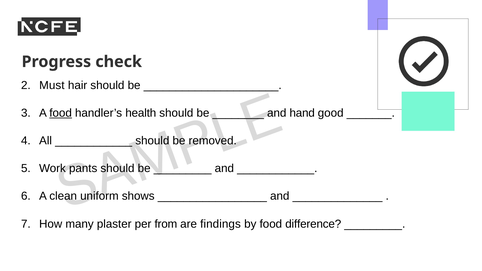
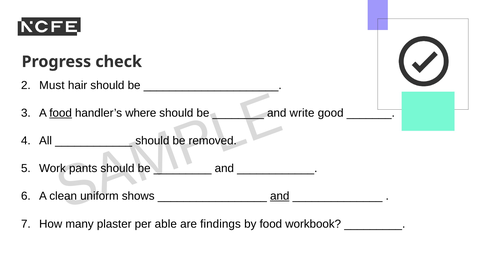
health: health -> where (141, 113)
hand: hand -> write (302, 113)
and underline: none -> present (280, 196)
from: from -> able (166, 224)
difference: difference -> workbook (313, 224)
